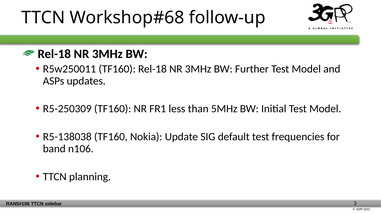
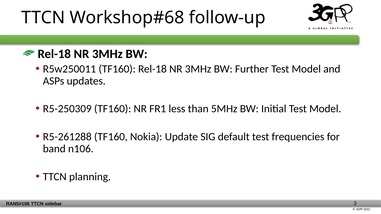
R5-138038: R5-138038 -> R5-261288 (67, 137)
